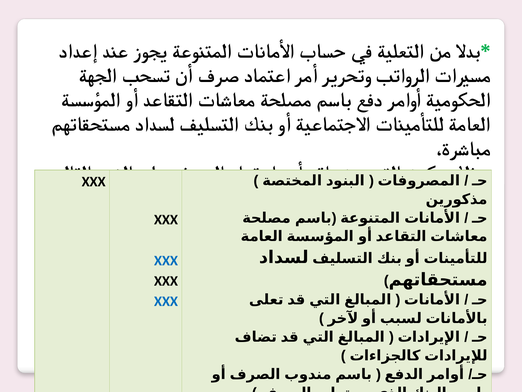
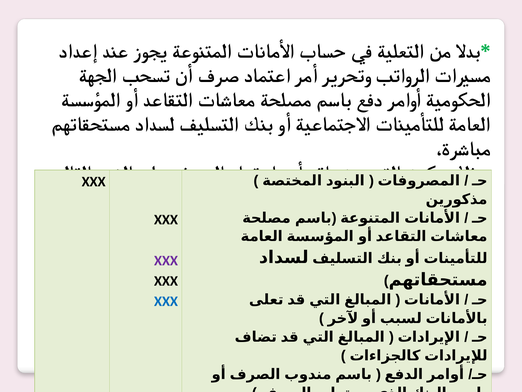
XXX colour: blue -> purple (166, 260)
